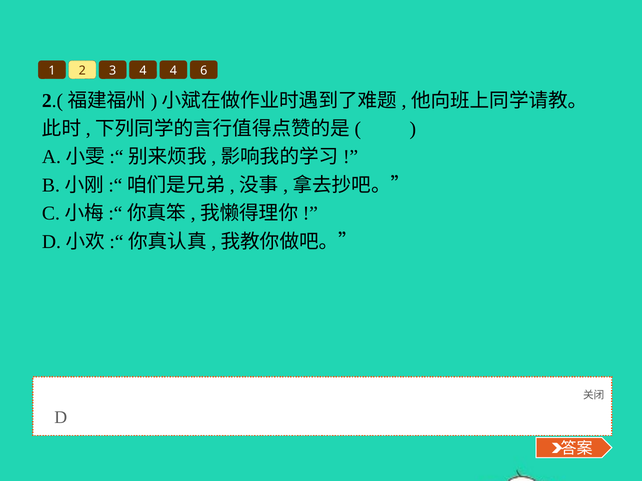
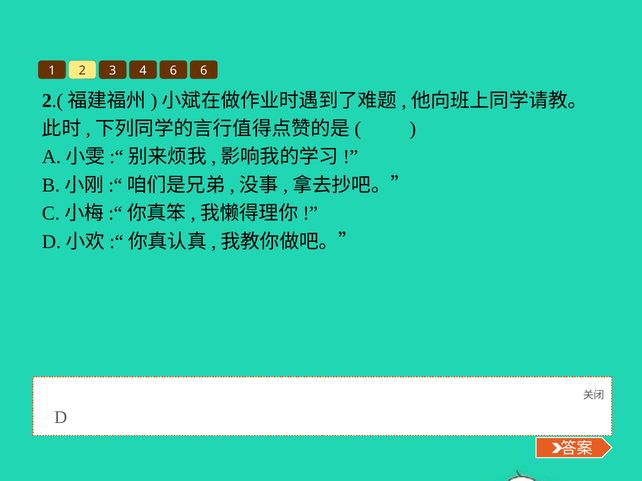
4 4: 4 -> 6 (173, 71)
